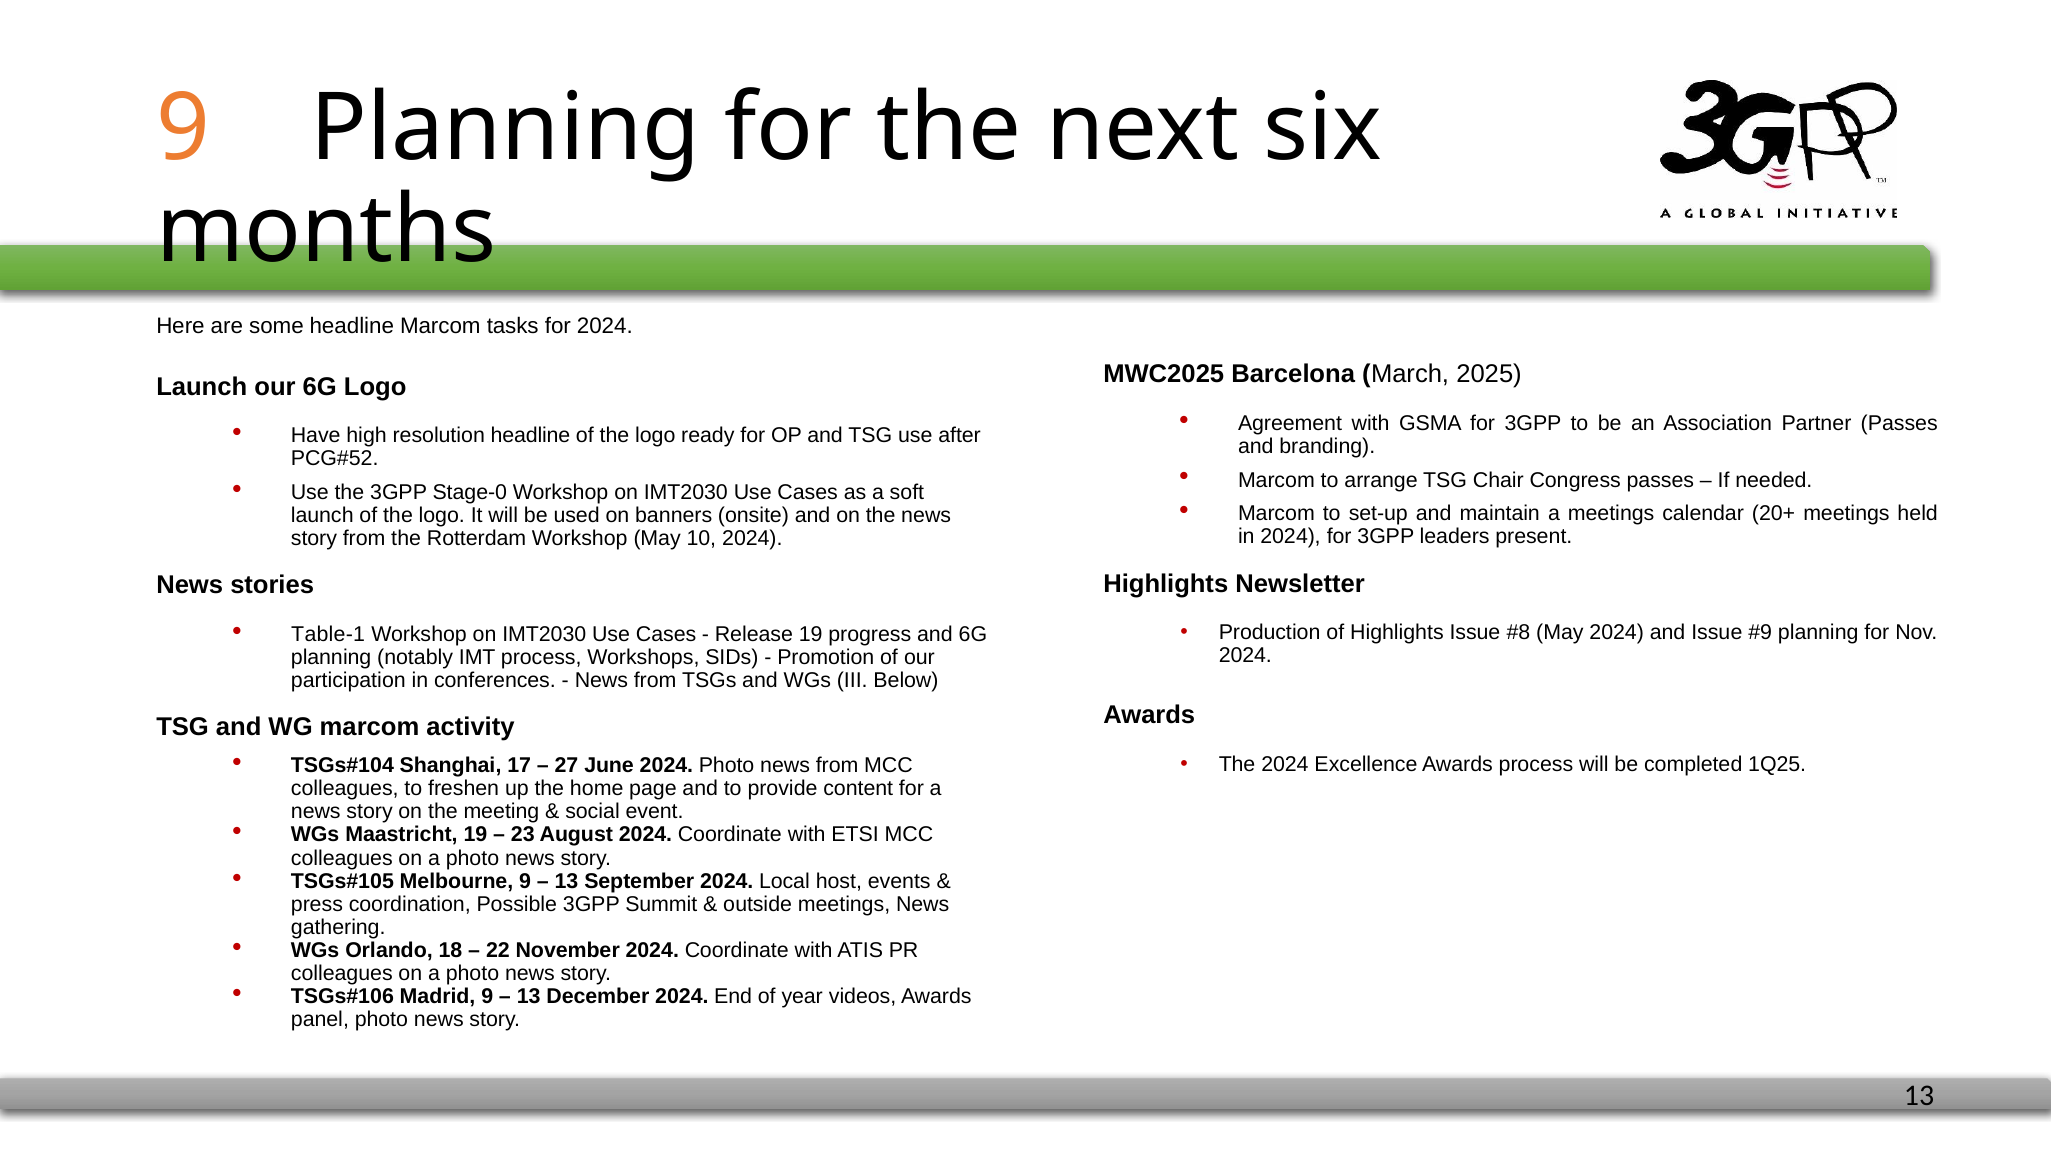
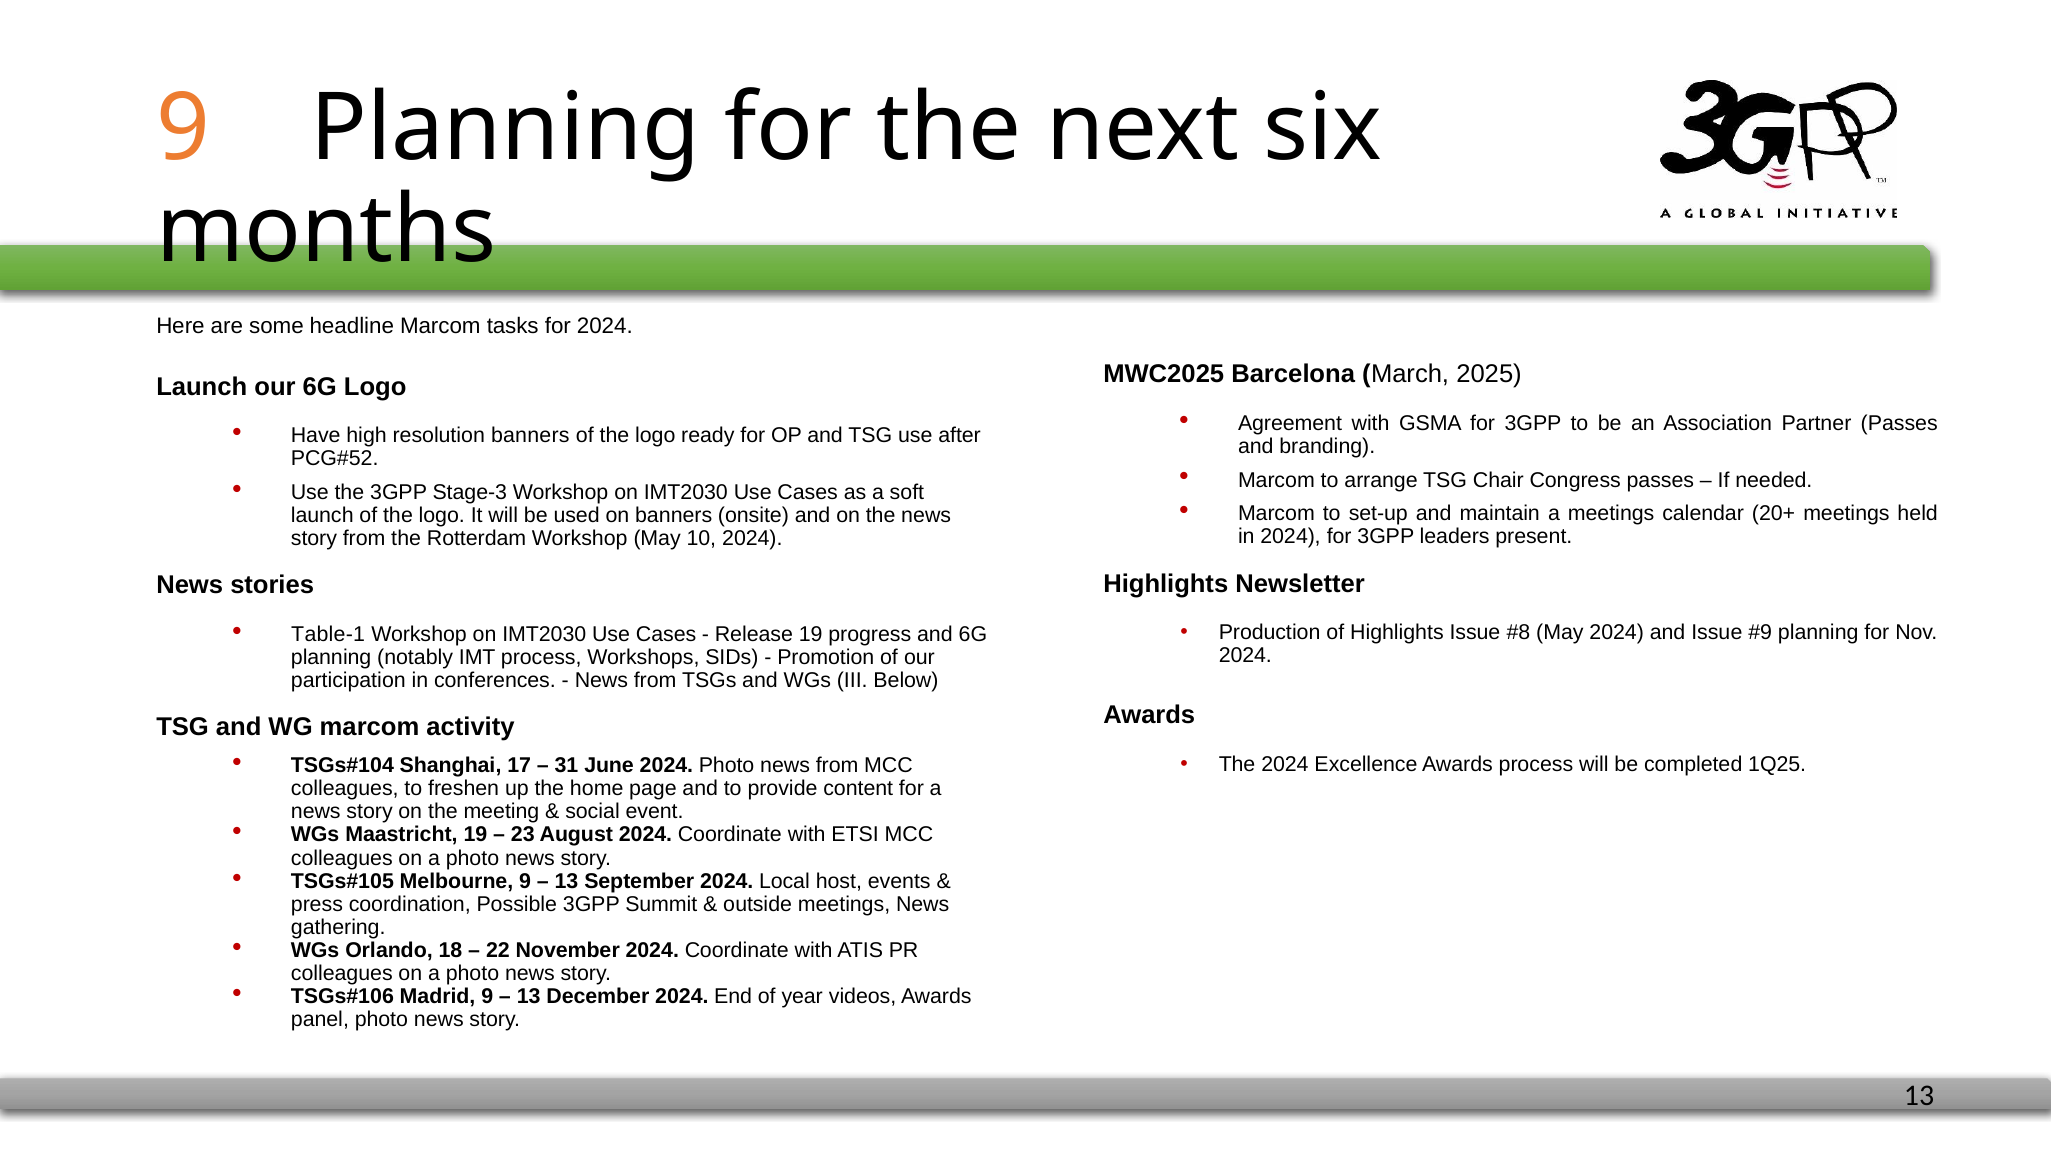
resolution headline: headline -> banners (530, 436)
Stage-0: Stage-0 -> Stage-3 (470, 493)
27: 27 -> 31 (566, 766)
